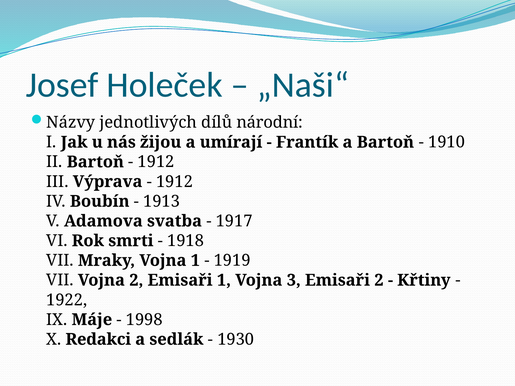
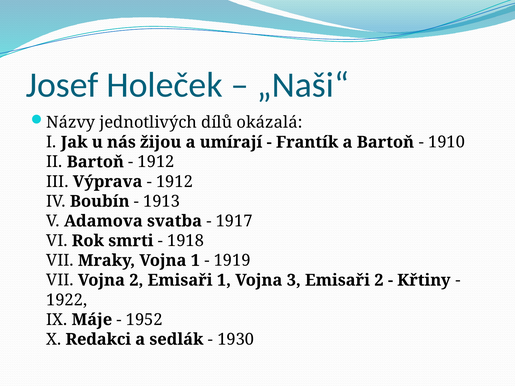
národní: národní -> okázalá (270, 123)
1998: 1998 -> 1952 (144, 320)
